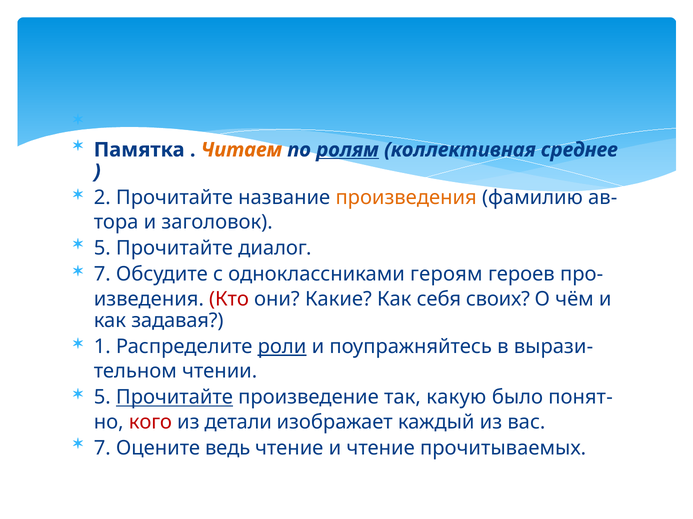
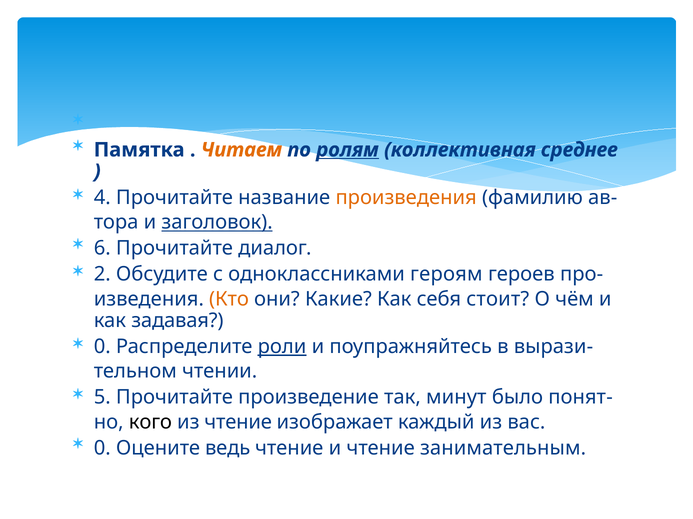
2: 2 -> 4 (102, 198)
заголовок underline: none -> present (217, 223)
5: 5 -> 6 (102, 249)
7: 7 -> 2 (102, 275)
Кто colour: red -> orange (229, 299)
своих: своих -> стоит (498, 299)
1: 1 -> 0 (102, 347)
Прочитайте underline: present -> none (174, 398)
какую: какую -> минут (456, 398)
кого colour: red -> black (150, 423)
из детали: детали -> чтение (238, 423)
7: 7 -> 0 (102, 449)
прочитываемых: прочитываемых -> занимательным (503, 449)
